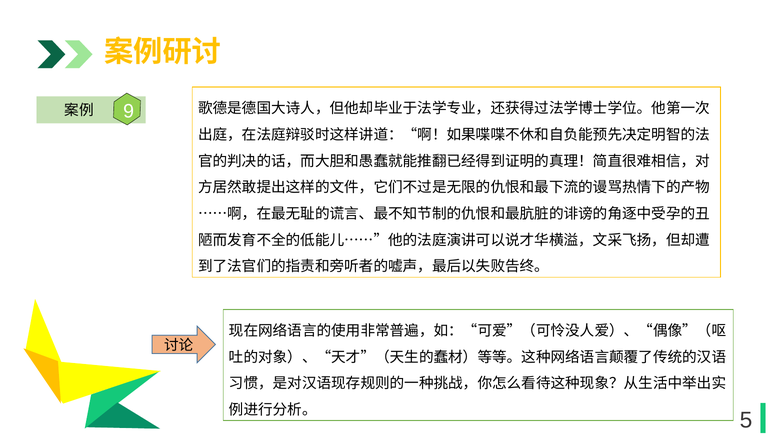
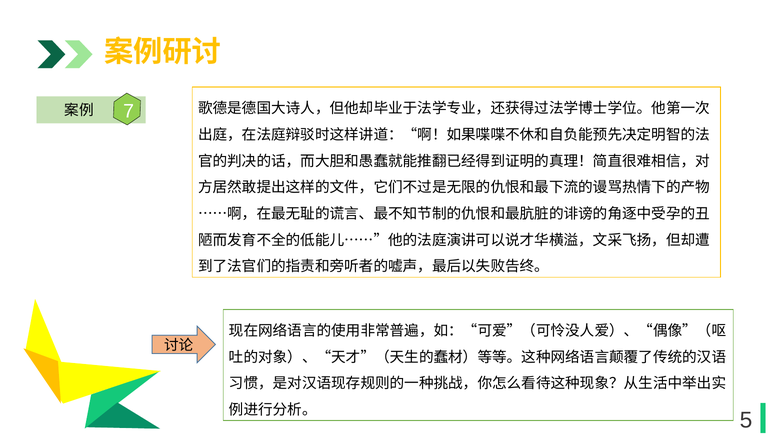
9: 9 -> 7 (129, 111)
